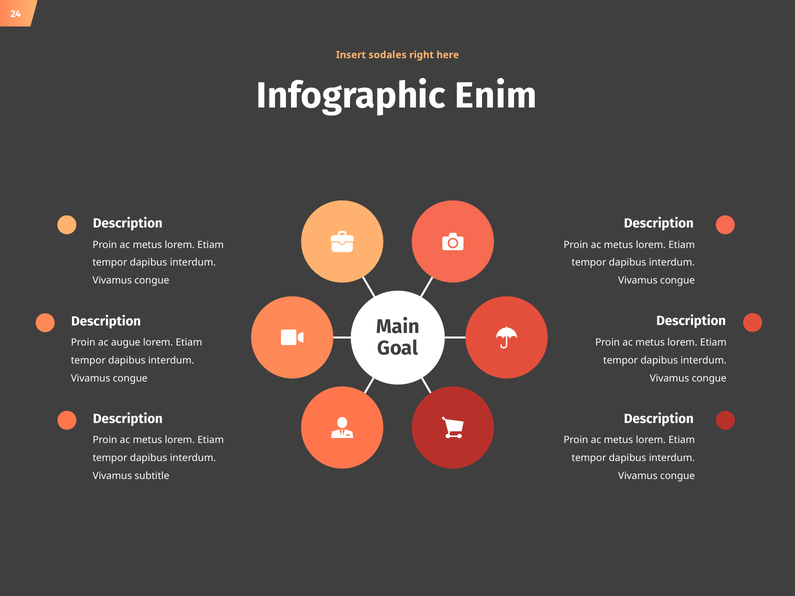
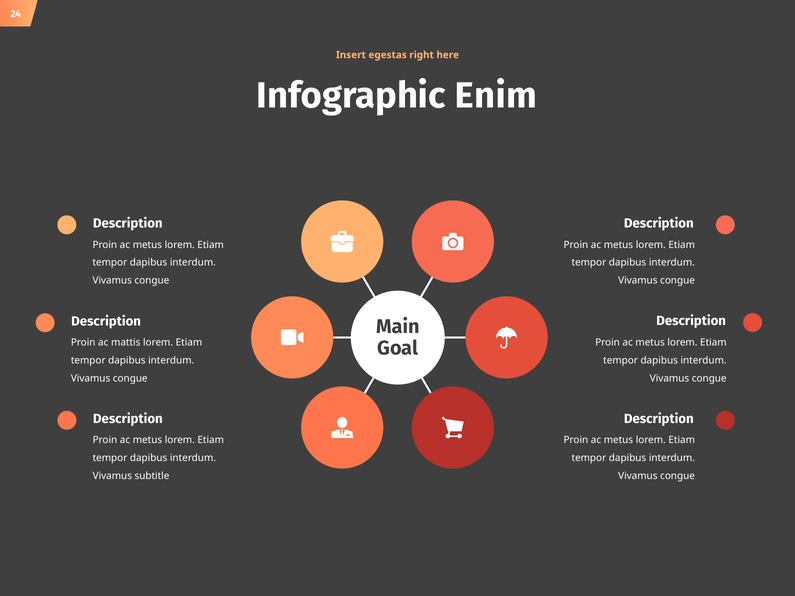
sodales: sodales -> egestas (388, 55)
augue: augue -> mattis (126, 343)
